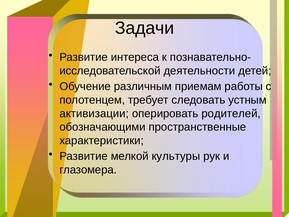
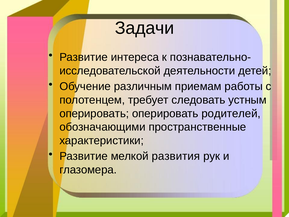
активизации: активизации -> оперировать (94, 113)
культуры: культуры -> развития (176, 156)
